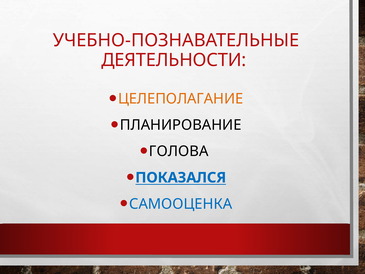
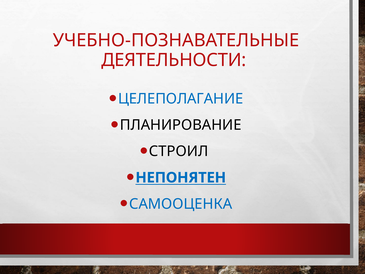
ЦЕЛЕПОЛАГАНИЕ colour: orange -> blue (181, 99)
ГОЛОВА: ГОЛОВА -> СТРОИЛ (179, 151)
ПОКАЗАЛСЯ: ПОКАЗАЛСЯ -> НЕПОНЯТЕН (181, 177)
